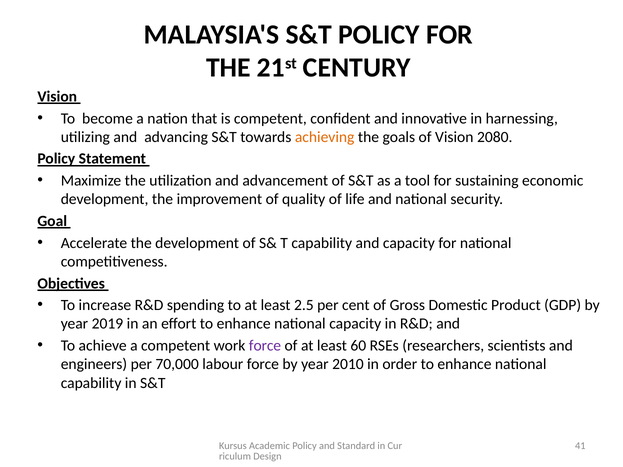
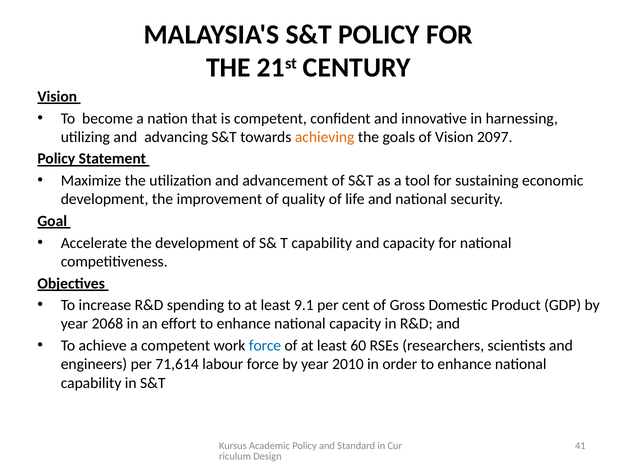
2080: 2080 -> 2097 (495, 137)
2.5: 2.5 -> 9.1 (304, 305)
2019: 2019 -> 2068 (107, 324)
force colour: purple -> blue (265, 346)
70,000: 70,000 -> 71,614 (177, 365)
